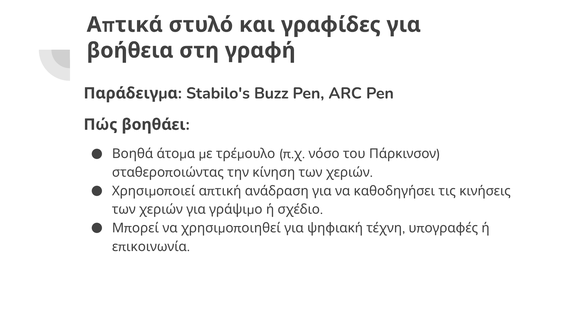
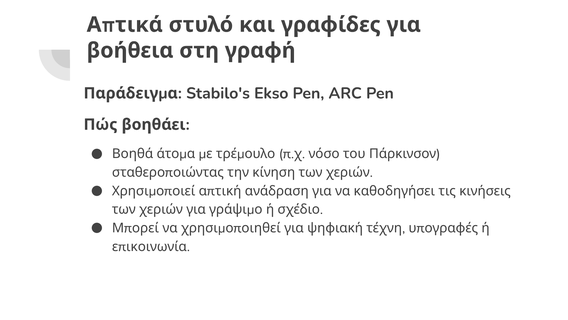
Buzz: Buzz -> Ekso (271, 93)
